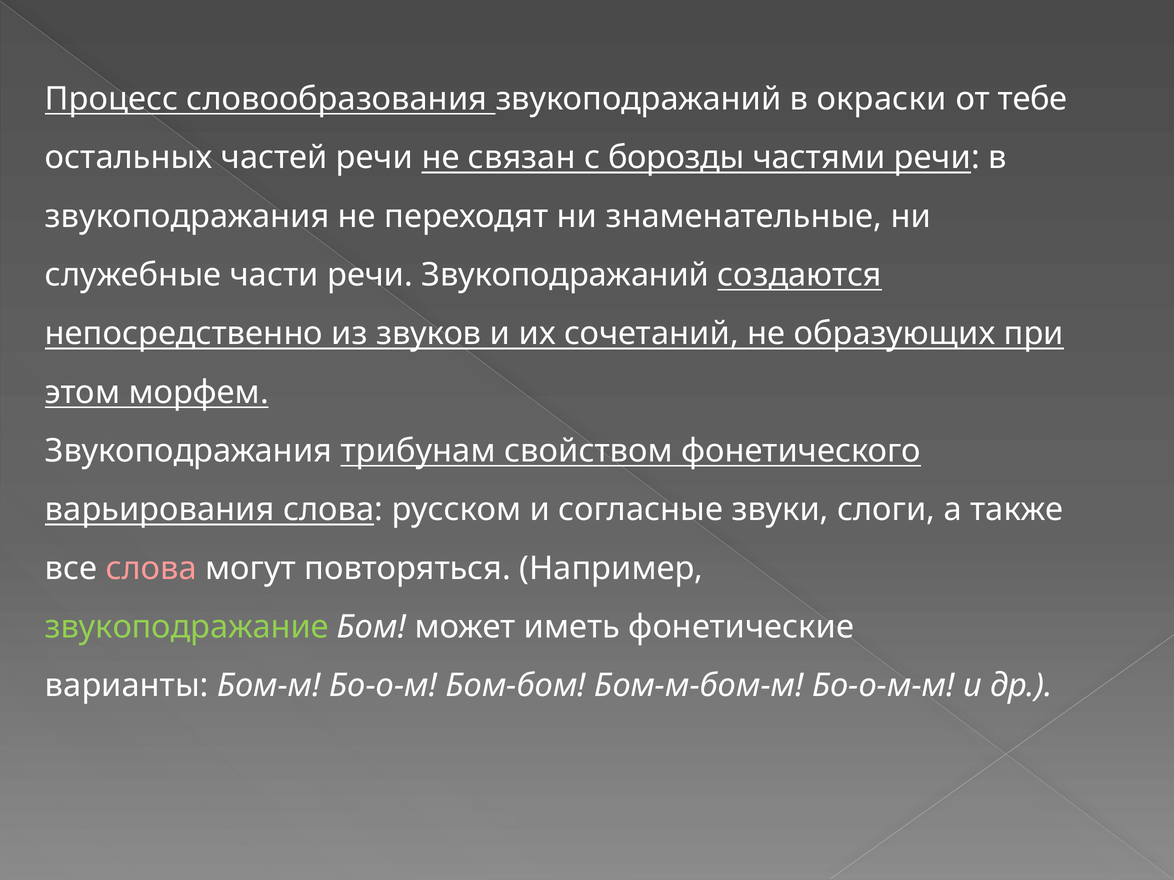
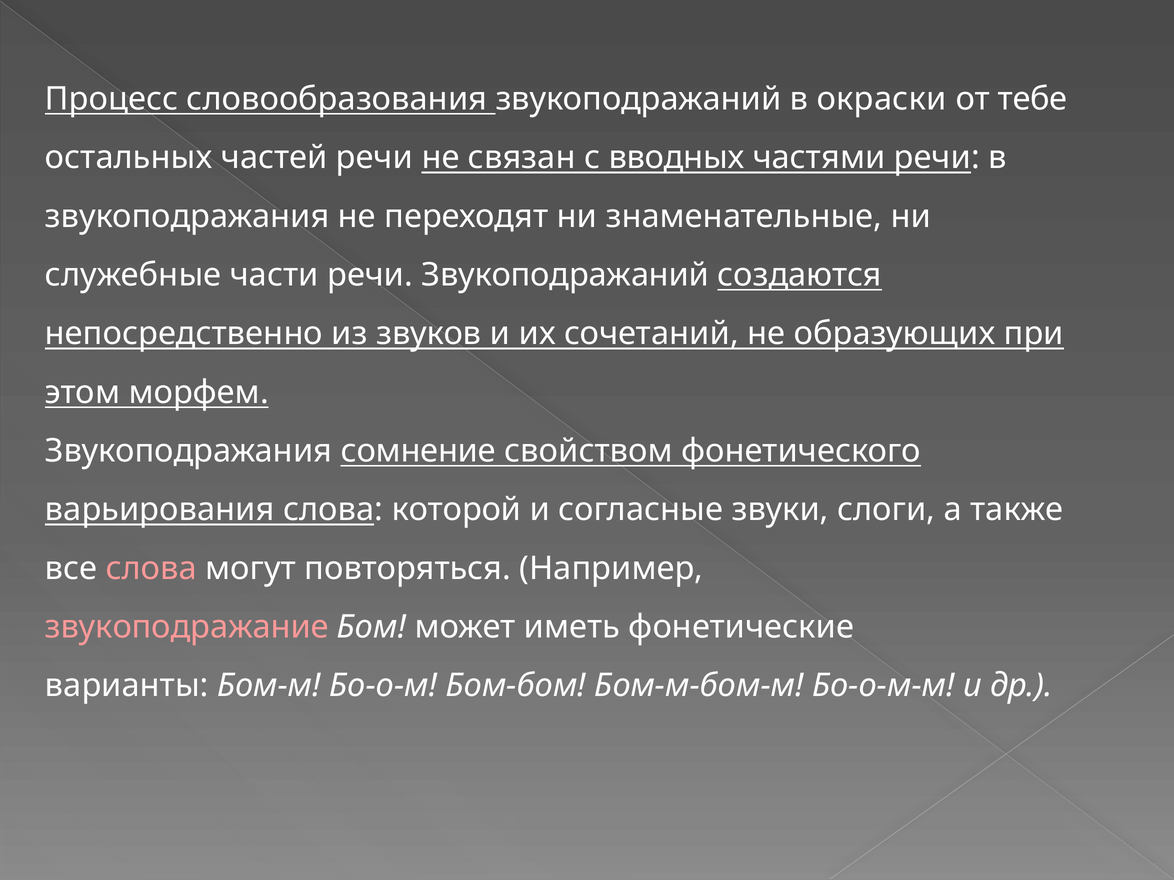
борозды: борозды -> вводных (676, 158)
трибунам: трибунам -> сомнение (418, 451)
русском: русском -> которой (456, 510)
звукоподражание colour: light green -> pink (187, 627)
